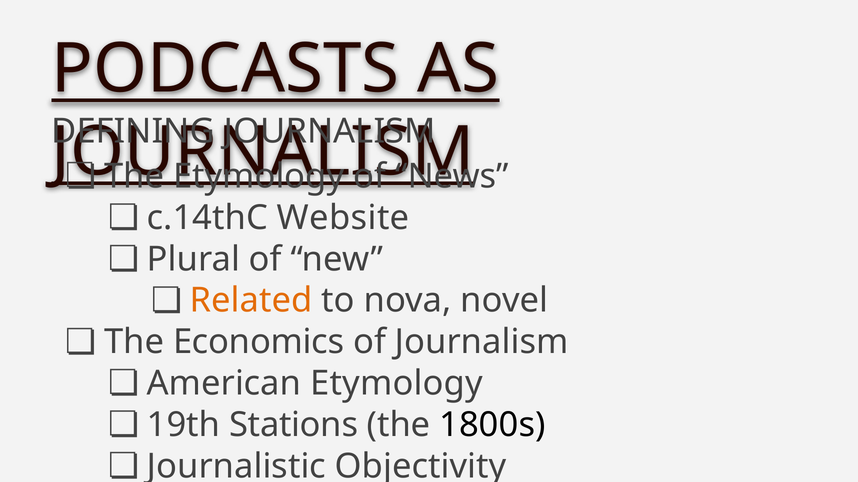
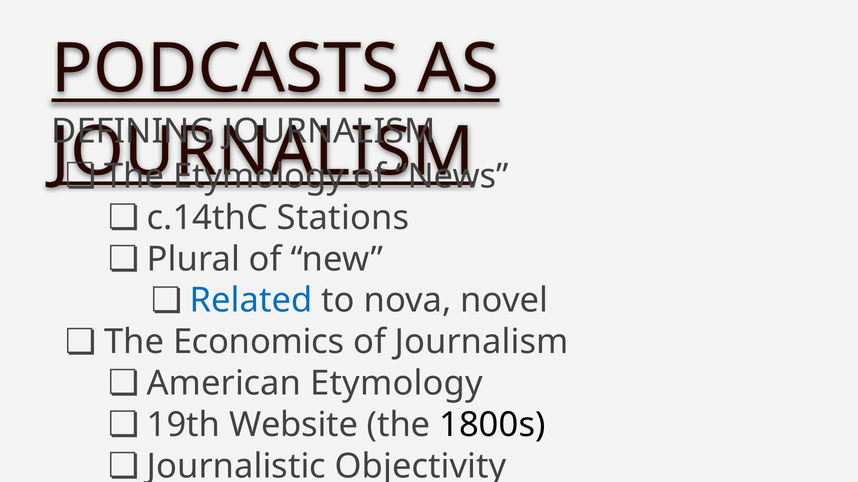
Website: Website -> Stations (343, 218)
Related colour: orange -> blue (251, 301)
Stations: Stations -> Website (294, 425)
